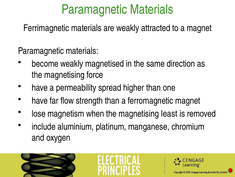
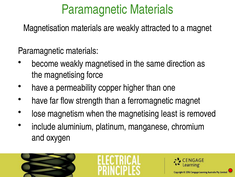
Ferrimagnetic: Ferrimagnetic -> Magnetisation (46, 28)
spread: spread -> copper (110, 87)
